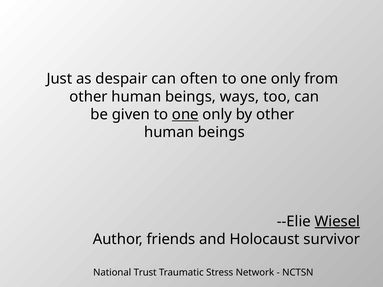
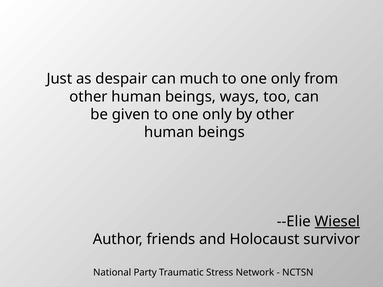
often: often -> much (199, 79)
one underline: present -> none (185, 115)
Trust: Trust -> Party (145, 273)
